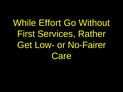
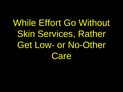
First: First -> Skin (26, 34)
No-Fairer: No-Fairer -> No-Other (87, 45)
